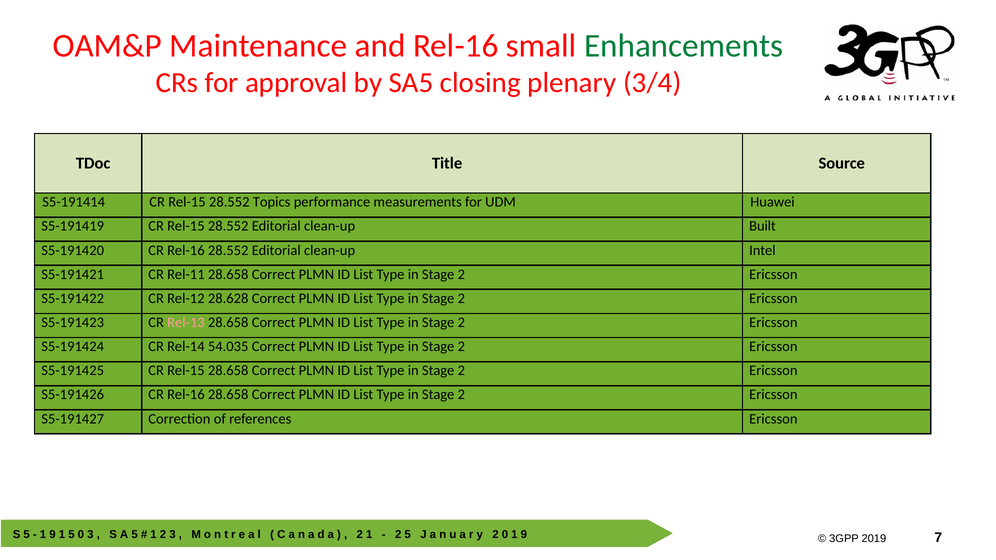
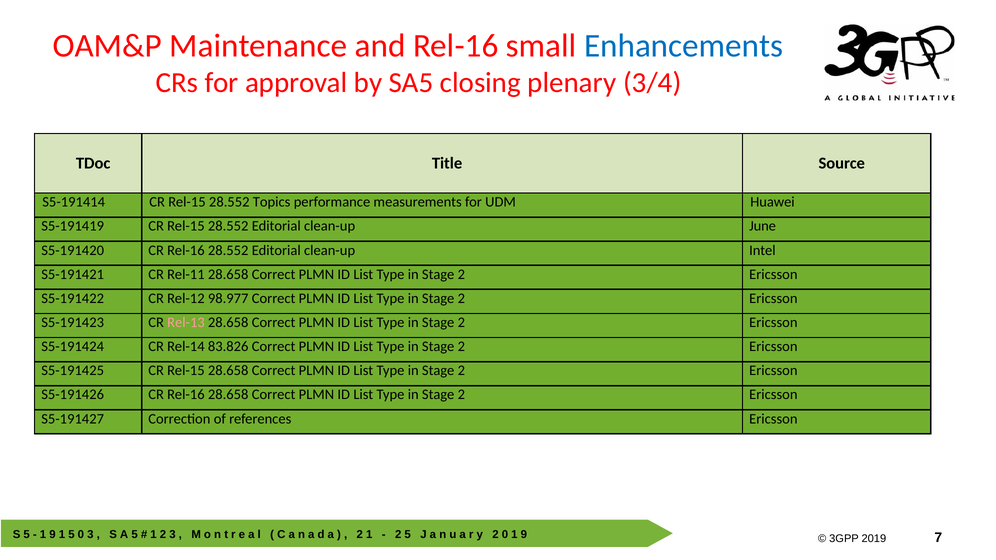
Enhancements colour: green -> blue (684, 46)
Built: Built -> June (763, 226)
28.628: 28.628 -> 98.977 (228, 299)
54.035: 54.035 -> 83.826 (228, 347)
